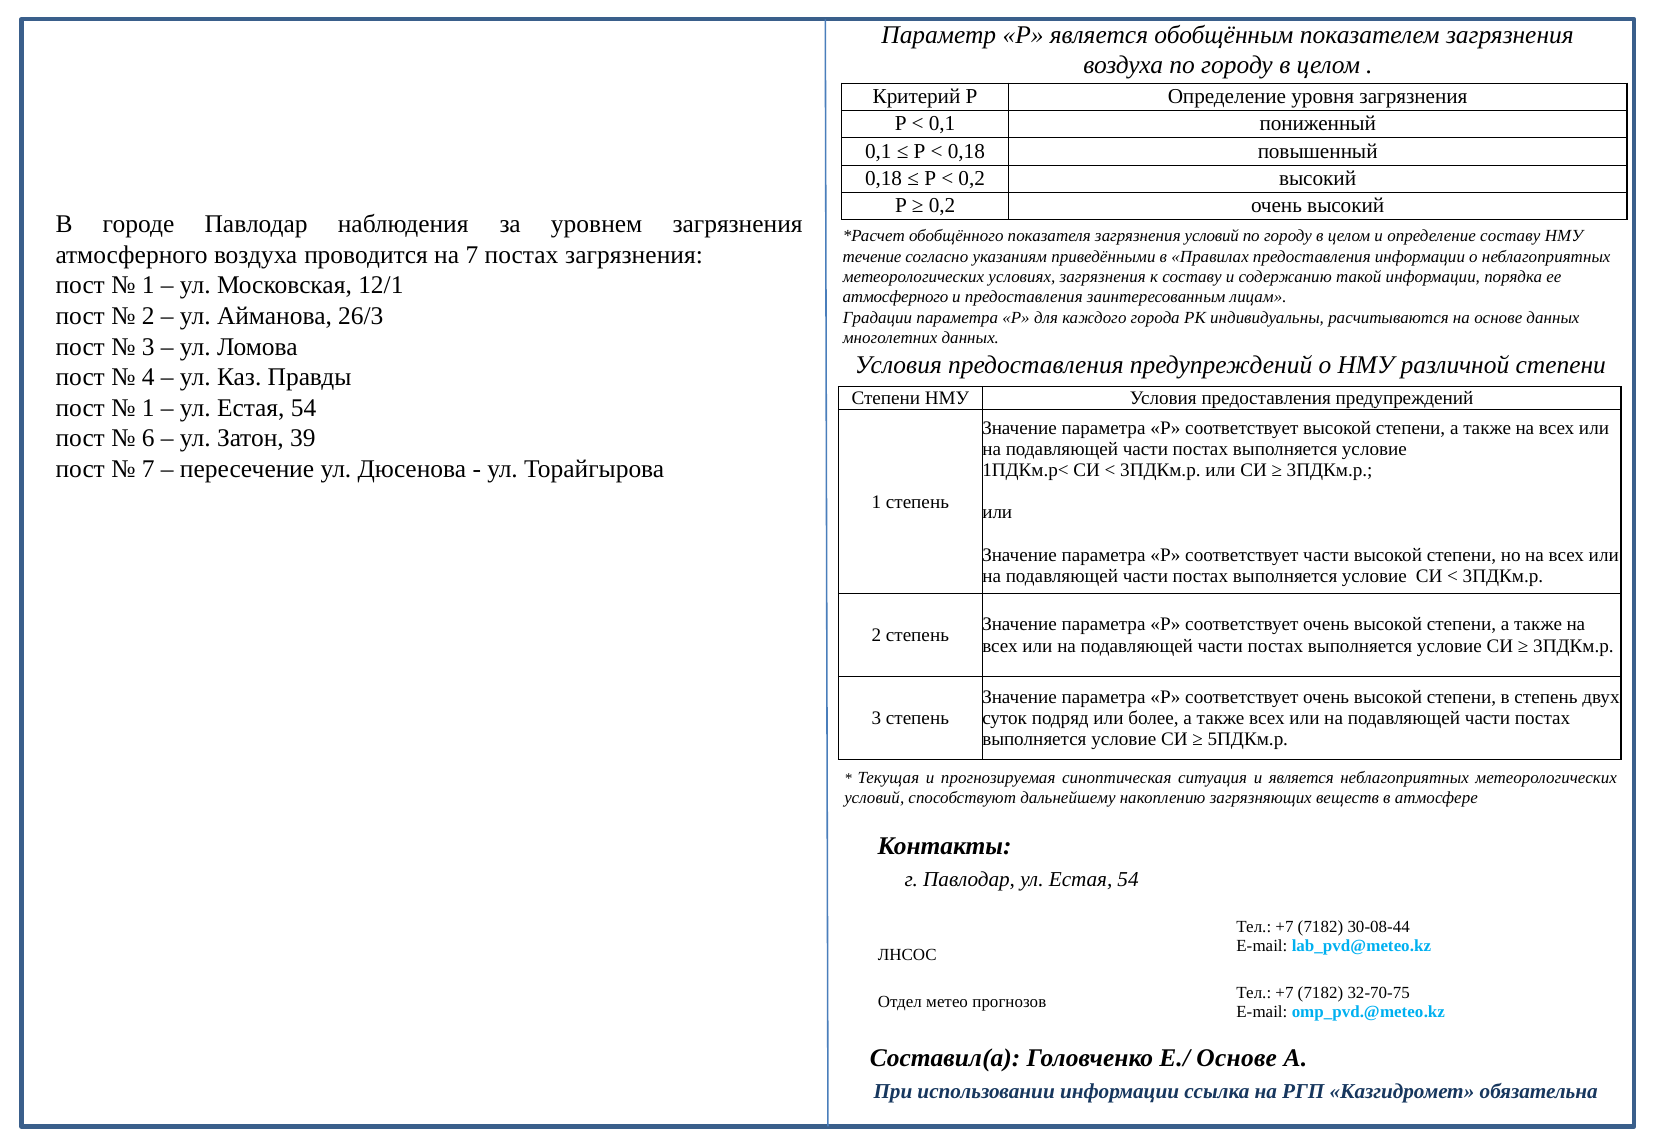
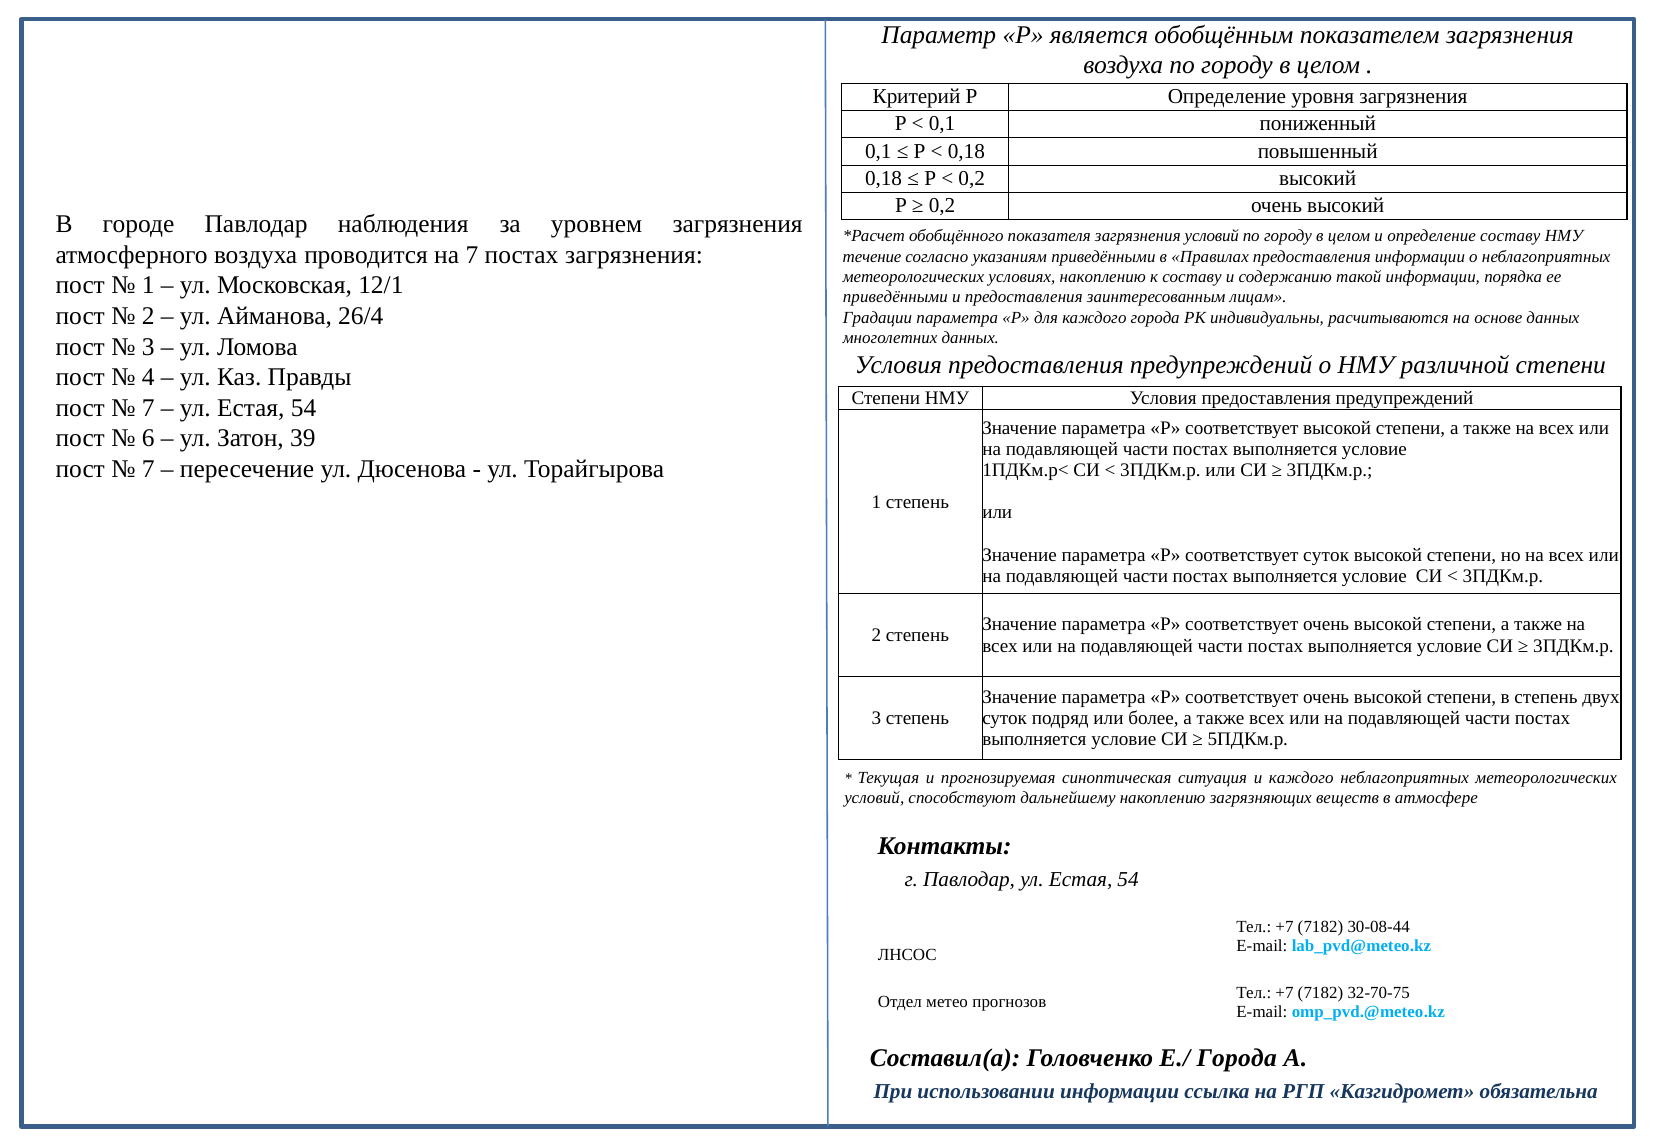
условиях загрязнения: загрязнения -> накоплению (1103, 277)
атмосферного: атмосферного -> приведёнными (895, 297)
26/3: 26/3 -> 26/4 (361, 316)
1: 1 -> 7 (148, 408)
соответствует части: части -> суток (1326, 555)
и является: является -> каждого (1301, 778)
Е./ Основе: Основе -> Города (1237, 1059)
